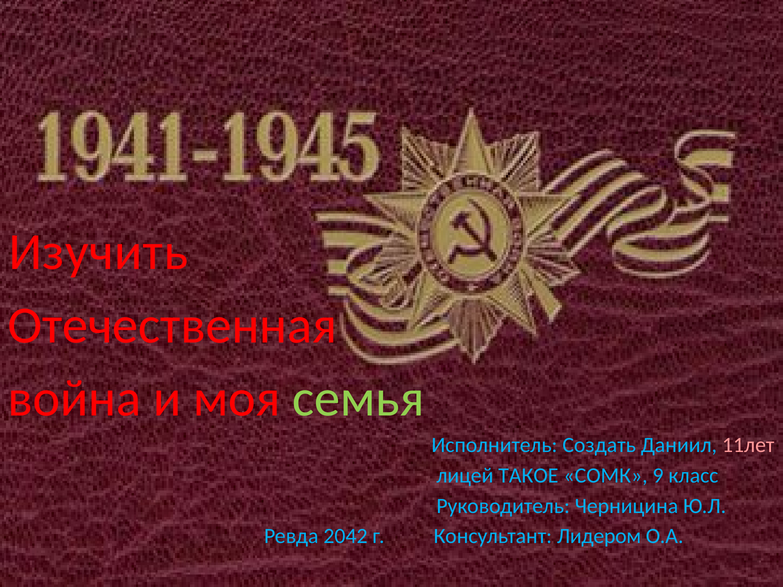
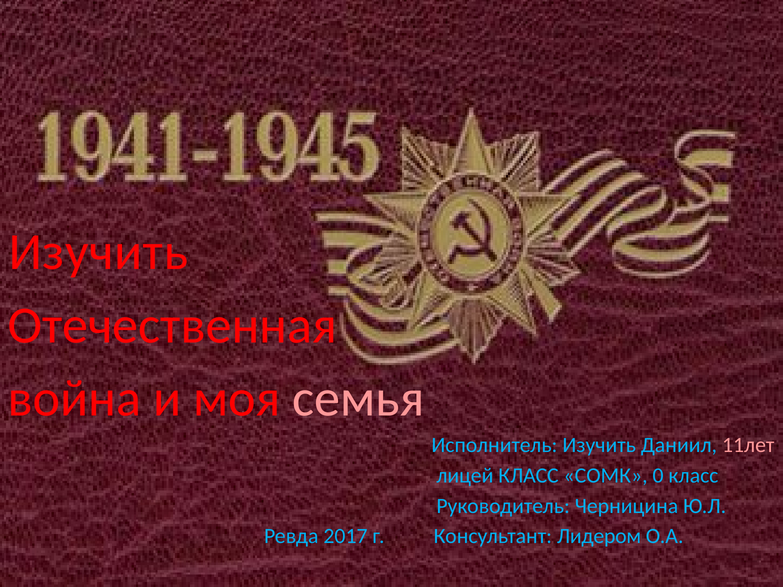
семья colour: light green -> pink (358, 399)
Исполнитель Создать: Создать -> Изучить (599, 445)
лицей ТАКОЕ: ТАКОЕ -> КЛАСС (529, 476)
9: 9 -> 0 (658, 476)
2042: 2042 -> 2017 (346, 537)
